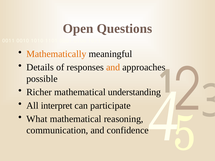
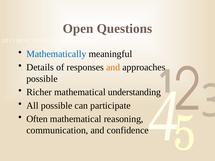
Mathematically colour: orange -> blue (56, 54)
All interpret: interpret -> possible (57, 106)
What: What -> Often (37, 119)
